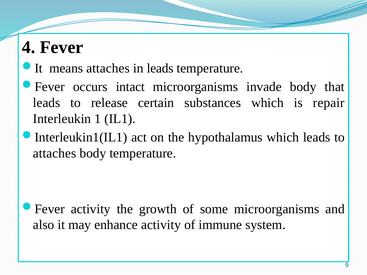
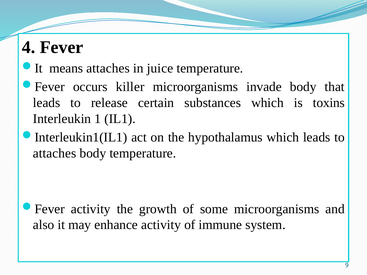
in leads: leads -> juice (160, 68)
intact: intact -> killer (130, 87)
repair: repair -> toxins (329, 103)
